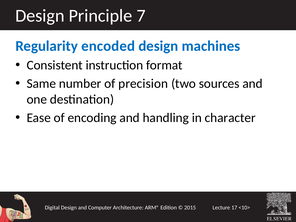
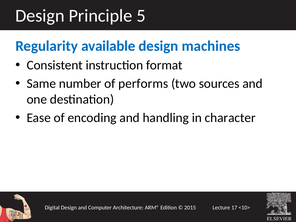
7: 7 -> 5 (141, 16)
encoded: encoded -> available (108, 46)
precision: precision -> performs (143, 84)
